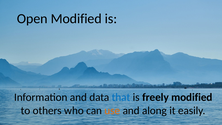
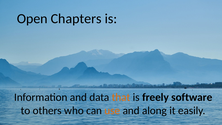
Open Modified: Modified -> Chapters (76, 19)
that colour: blue -> orange (121, 97)
freely modified: modified -> software (192, 97)
